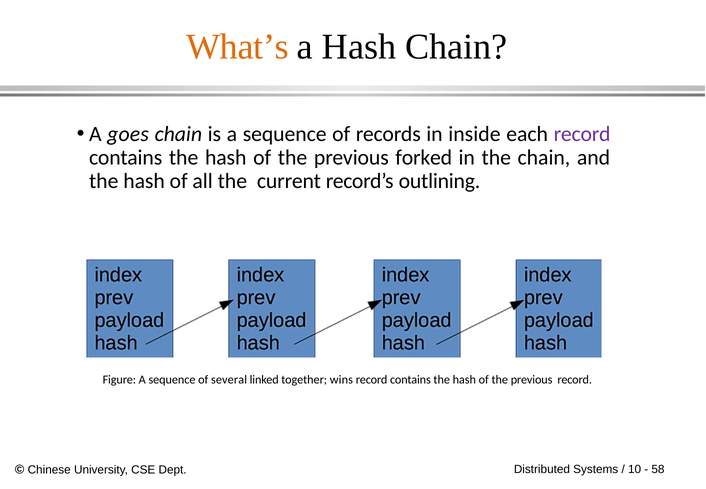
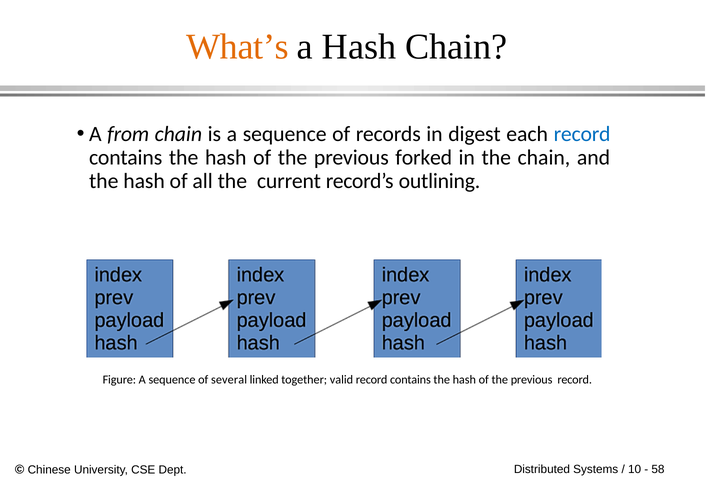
goes: goes -> from (128, 134)
inside: inside -> digest (475, 134)
record colour: purple -> blue (582, 134)
wins: wins -> valid (341, 380)
